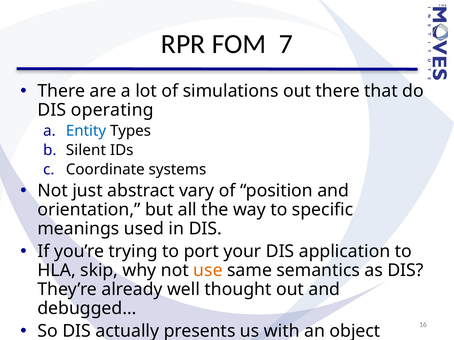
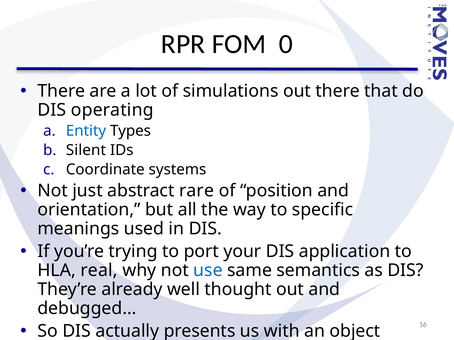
7: 7 -> 0 (286, 44)
vary: vary -> rare (197, 191)
skip: skip -> real (99, 271)
use colour: orange -> blue (208, 271)
